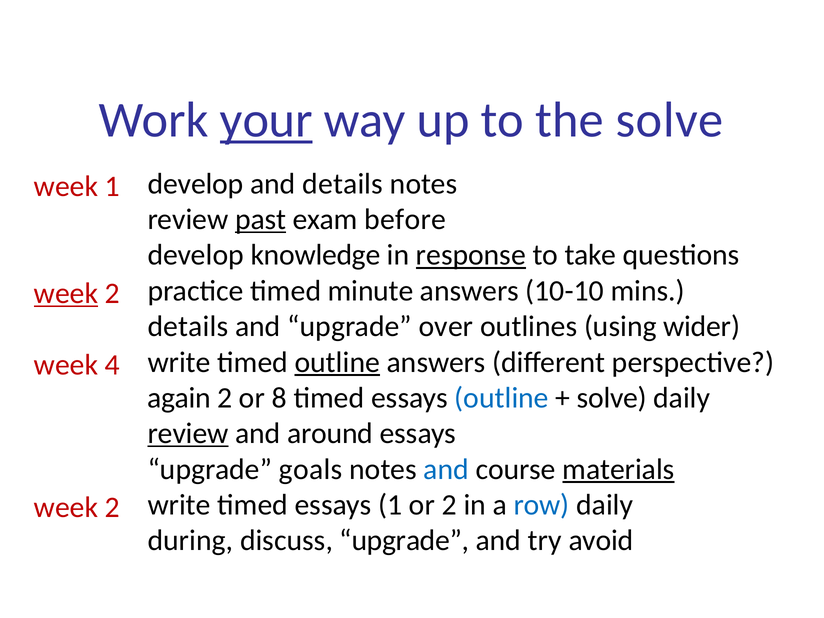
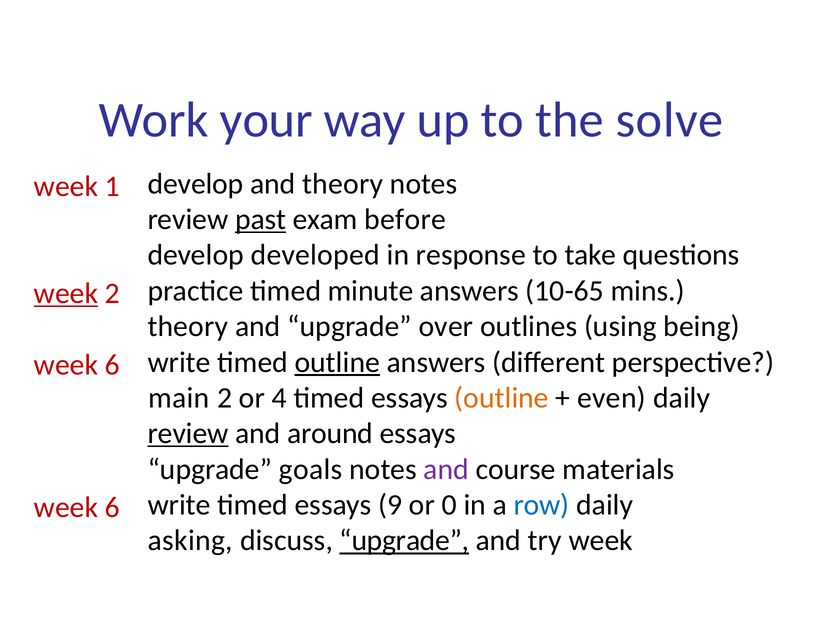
your underline: present -> none (266, 120)
and details: details -> theory (343, 184)
knowledge: knowledge -> developed (315, 255)
response underline: present -> none (471, 255)
10-10: 10-10 -> 10-65 (565, 291)
details: details -> theory (188, 326)
wider: wider -> being (702, 326)
4: 4 -> 6 (112, 365)
again: again -> main (179, 398)
8: 8 -> 4 (279, 398)
outline colour: blue -> orange (502, 398)
solve: solve -> even (612, 398)
and colour: blue -> purple (446, 469)
materials underline: present -> none (618, 469)
essays 1: 1 -> 9 (390, 505)
or 2: 2 -> 0 (449, 505)
2: 2 -> 6 (112, 507)
during: during -> asking (190, 541)
upgrade underline: none -> present (404, 541)
try avoid: avoid -> week (601, 541)
